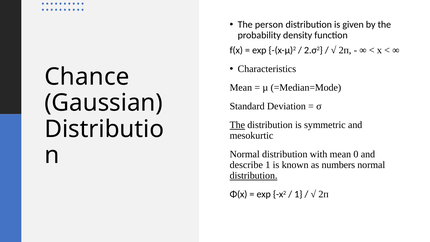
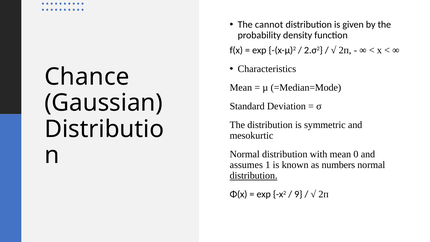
person: person -> cannot (269, 24)
The underline: present -> none (237, 125)
describe: describe -> assumes (246, 165)
1: 1 -> 9 (298, 194)
